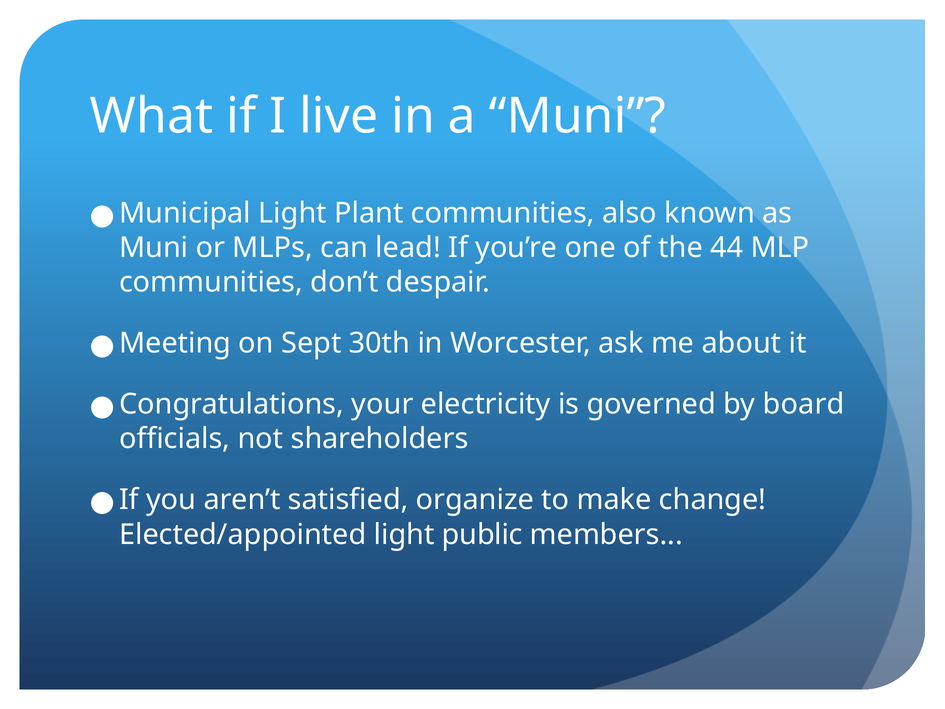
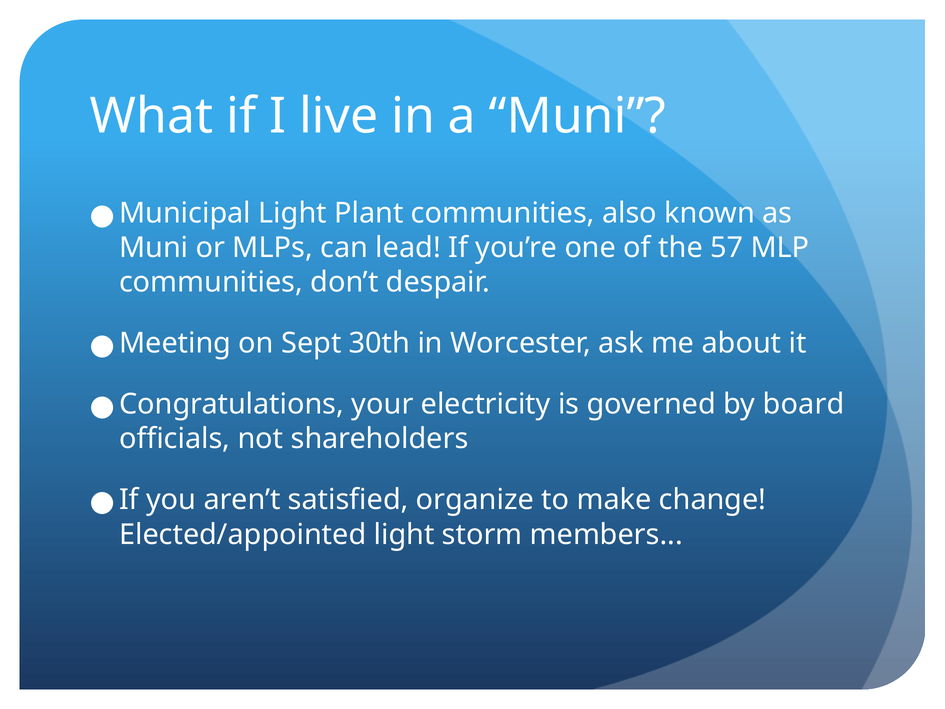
44: 44 -> 57 (727, 248)
public: public -> storm (482, 534)
